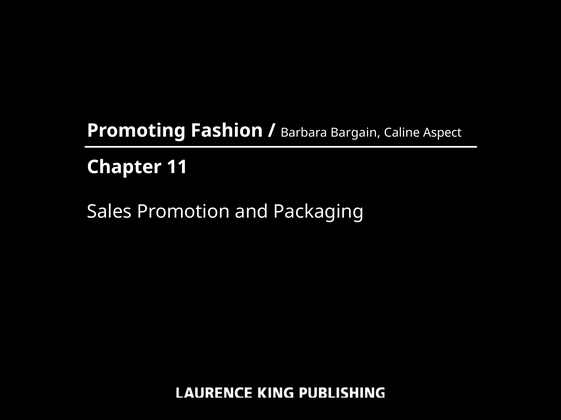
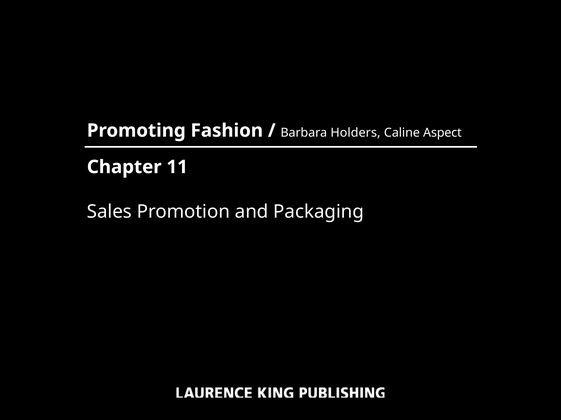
Bargain: Bargain -> Holders (355, 133)
